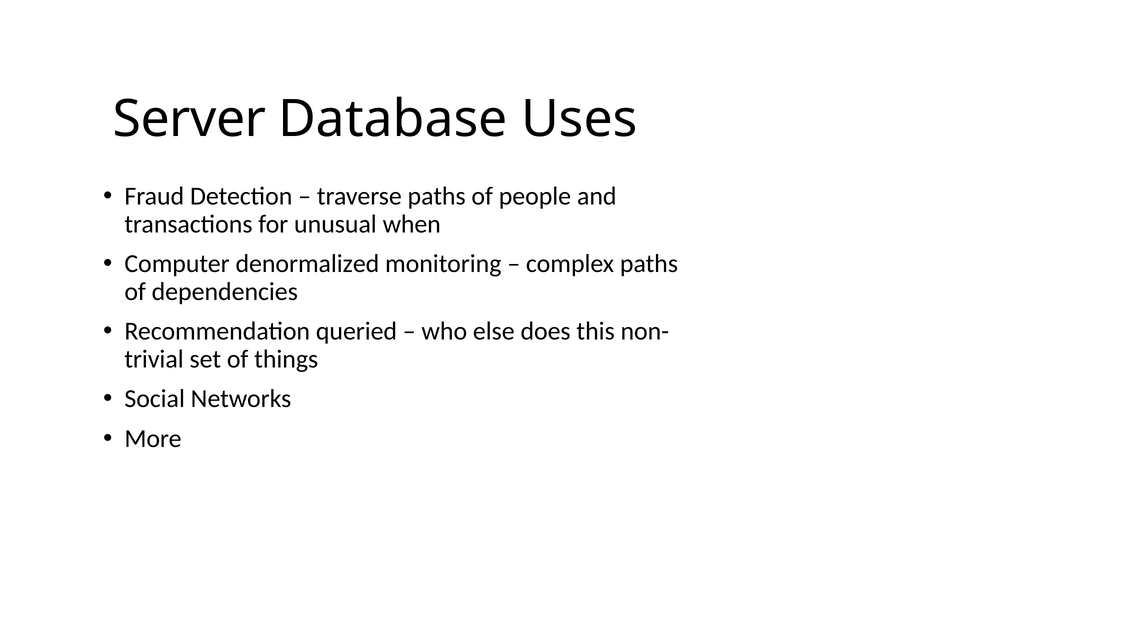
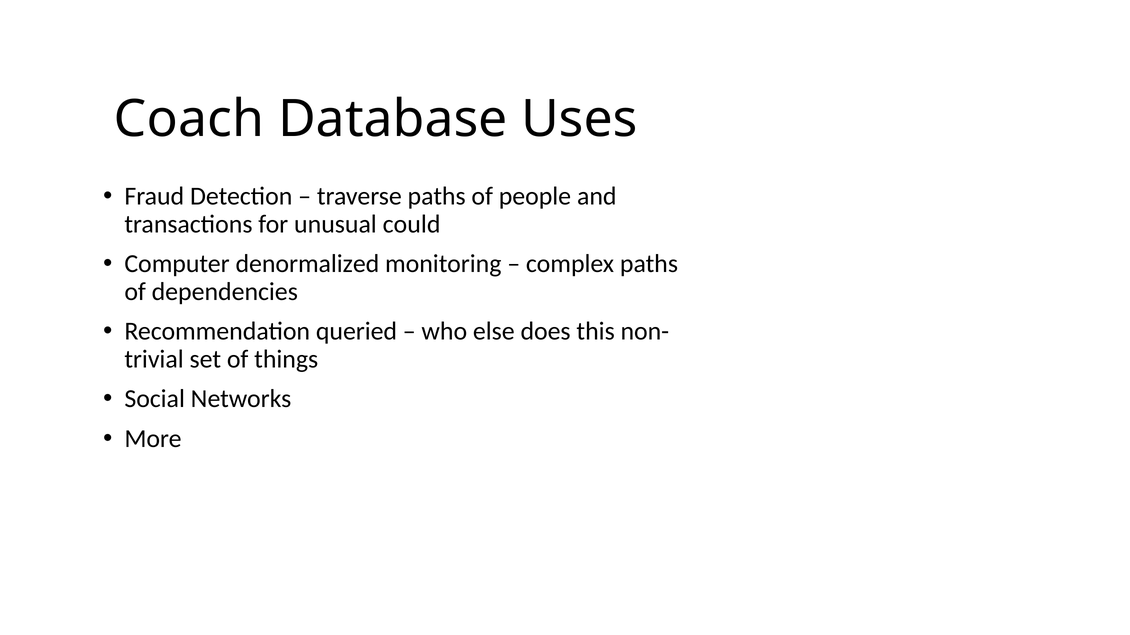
Server: Server -> Coach (189, 119)
when: when -> could (412, 224)
